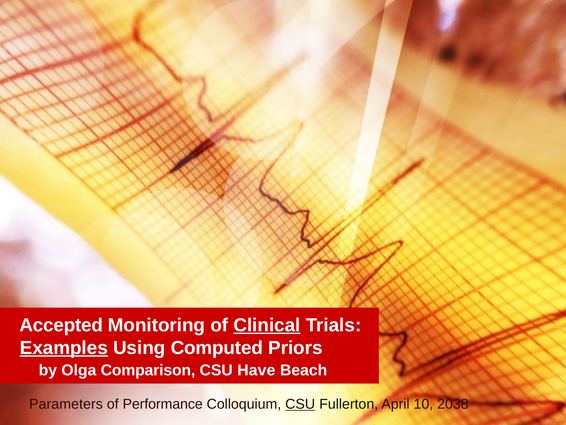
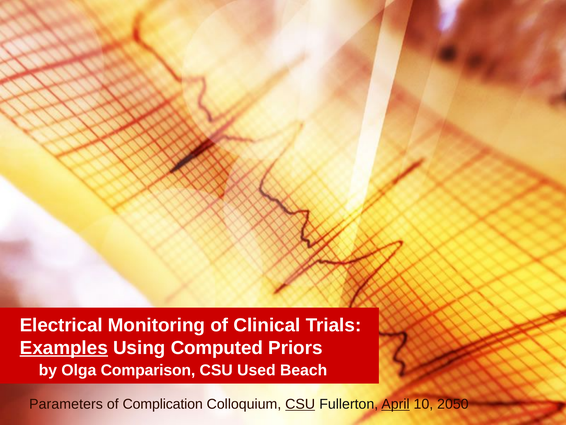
Accepted: Accepted -> Electrical (61, 325)
Clinical underline: present -> none (267, 325)
Have: Have -> Used (256, 370)
Performance: Performance -> Complication (163, 404)
April underline: none -> present (395, 404)
2038: 2038 -> 2050 (453, 404)
